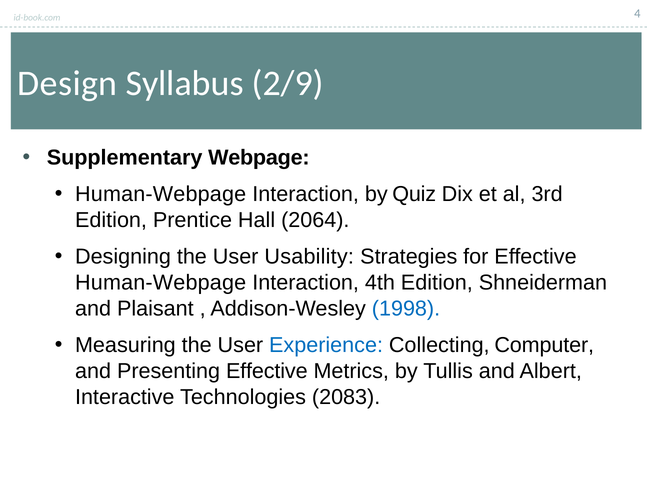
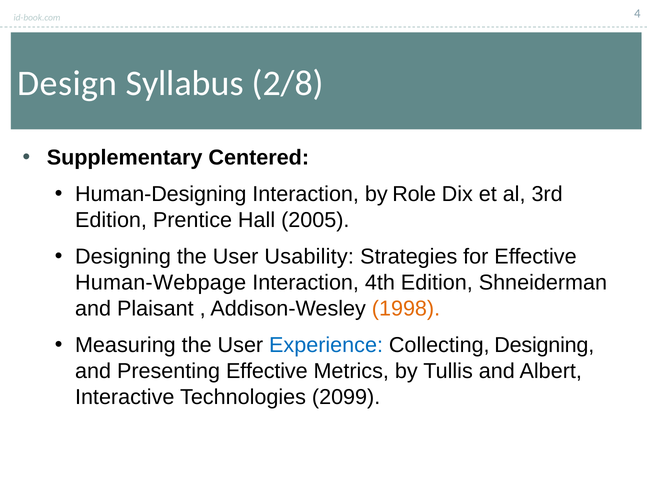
2/9: 2/9 -> 2/8 (288, 83)
Webpage: Webpage -> Centered (259, 158)
Human-Webpage: Human-Webpage -> Human-Designing (161, 194)
Quiz: Quiz -> Role (414, 194)
2064: 2064 -> 2005 (315, 220)
1998 colour: blue -> orange (406, 309)
Collecting Computer: Computer -> Designing (544, 345)
2083: 2083 -> 2099 (346, 397)
